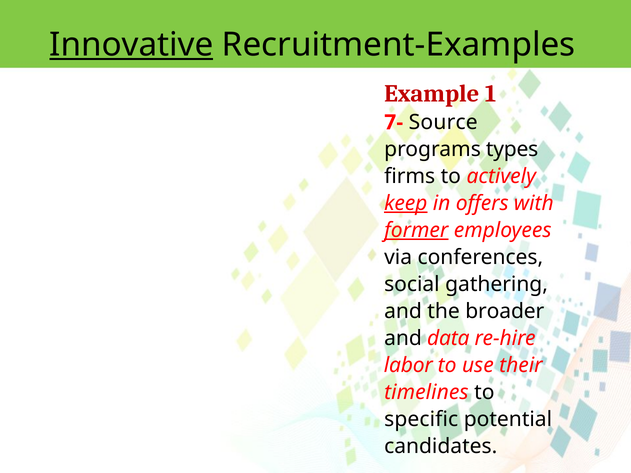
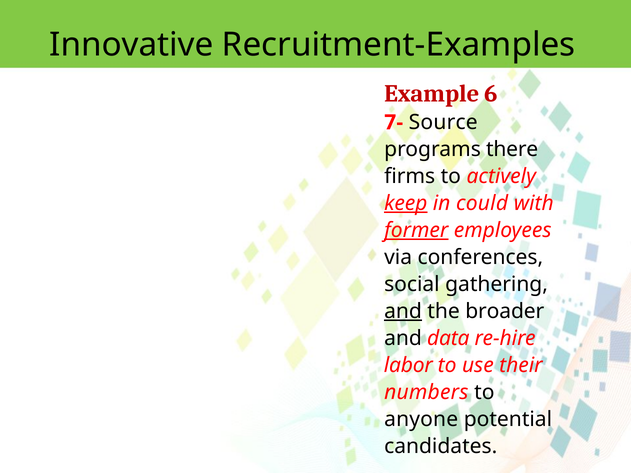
Innovative underline: present -> none (131, 45)
1: 1 -> 6 (491, 94)
types: types -> there (512, 149)
offers: offers -> could (482, 203)
and underline: none -> present (403, 311)
timelines: timelines -> numbers (426, 392)
specific: specific -> anyone (421, 419)
